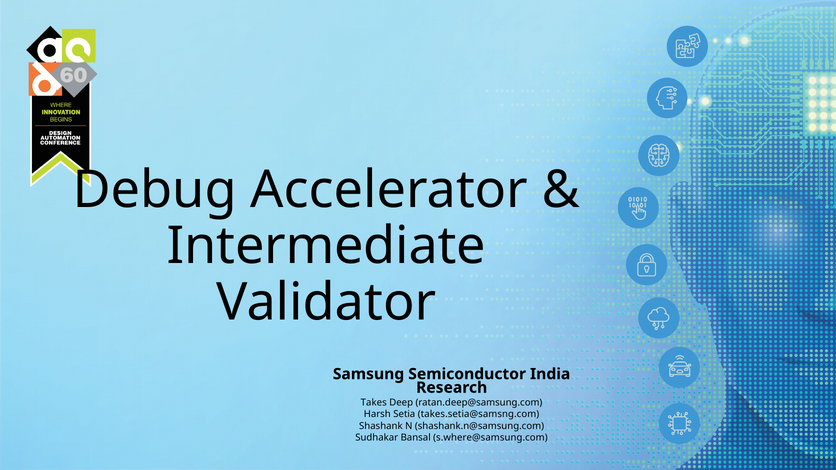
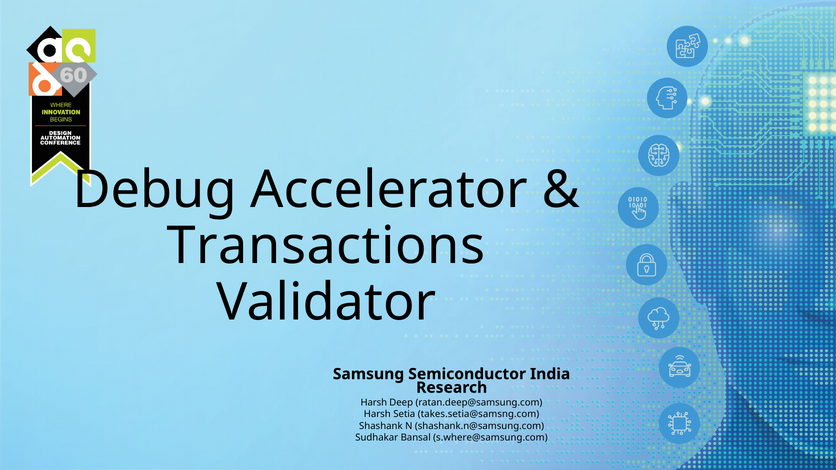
Intermediate: Intermediate -> Transactions (326, 246)
Takes: Takes -> Harsh (374, 403)
